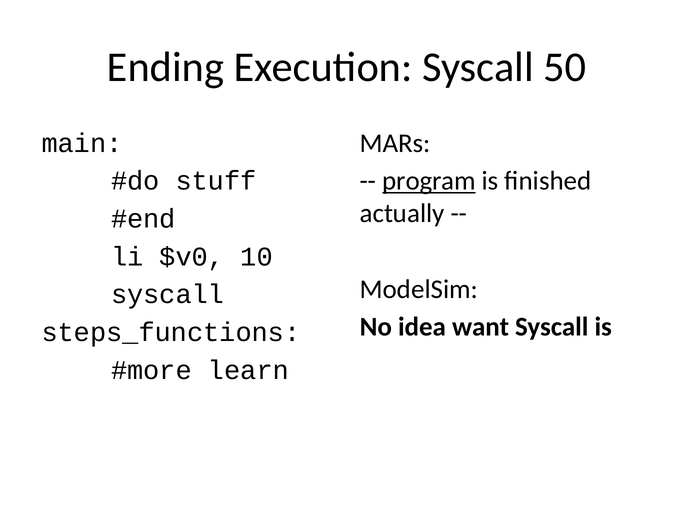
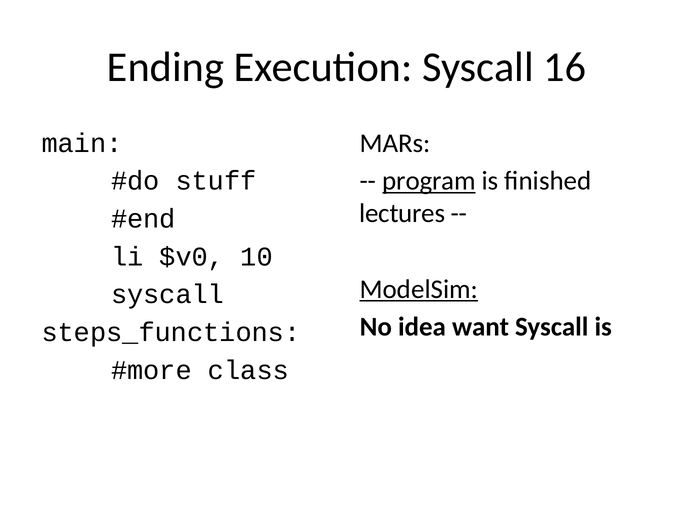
50: 50 -> 16 (565, 67)
actually: actually -> lectures (402, 213)
ModelSim underline: none -> present (419, 289)
learn: learn -> class (248, 370)
